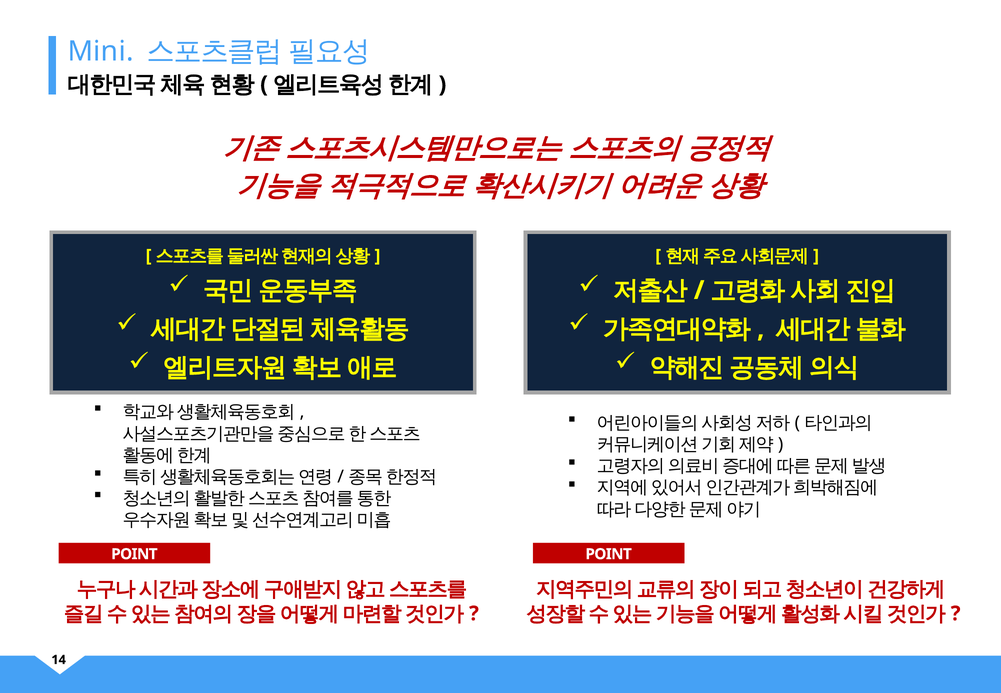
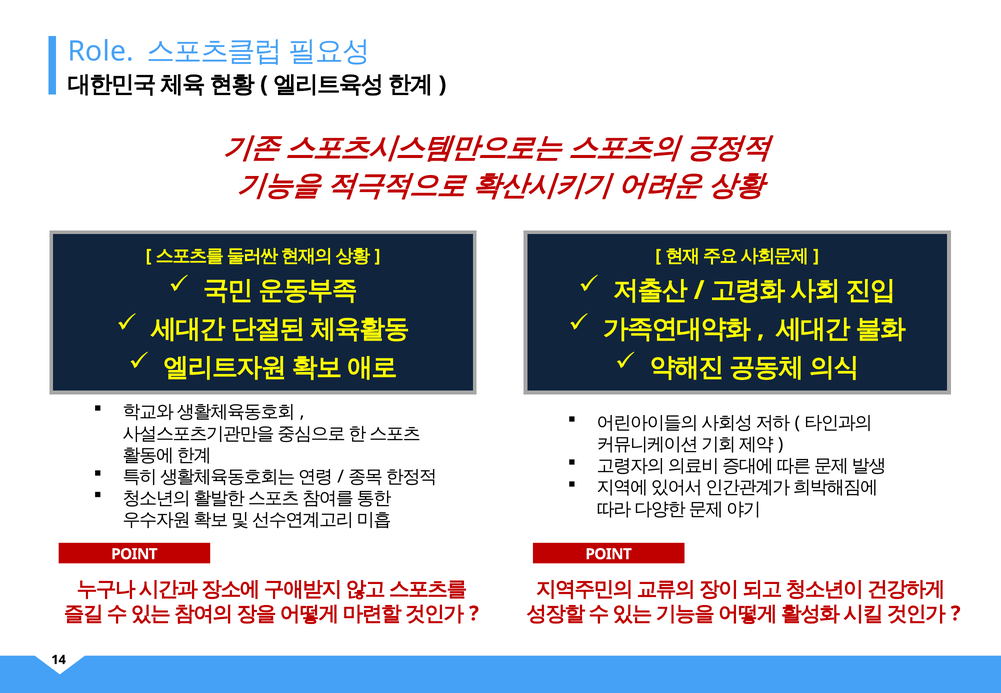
Mini: Mini -> Role (101, 52)
